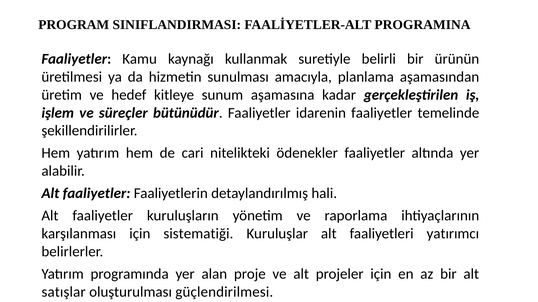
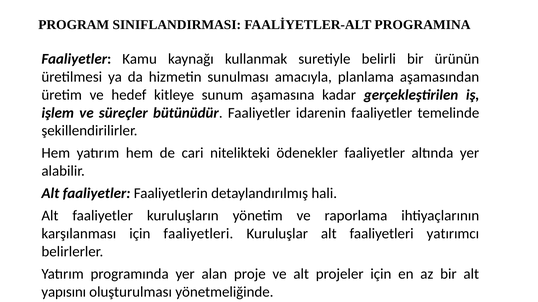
için sistematiği: sistematiği -> faaliyetleri (198, 234)
satışlar: satışlar -> yapısını (64, 292)
güçlendirilmesi: güçlendirilmesi -> yönetmeliğinde (224, 292)
